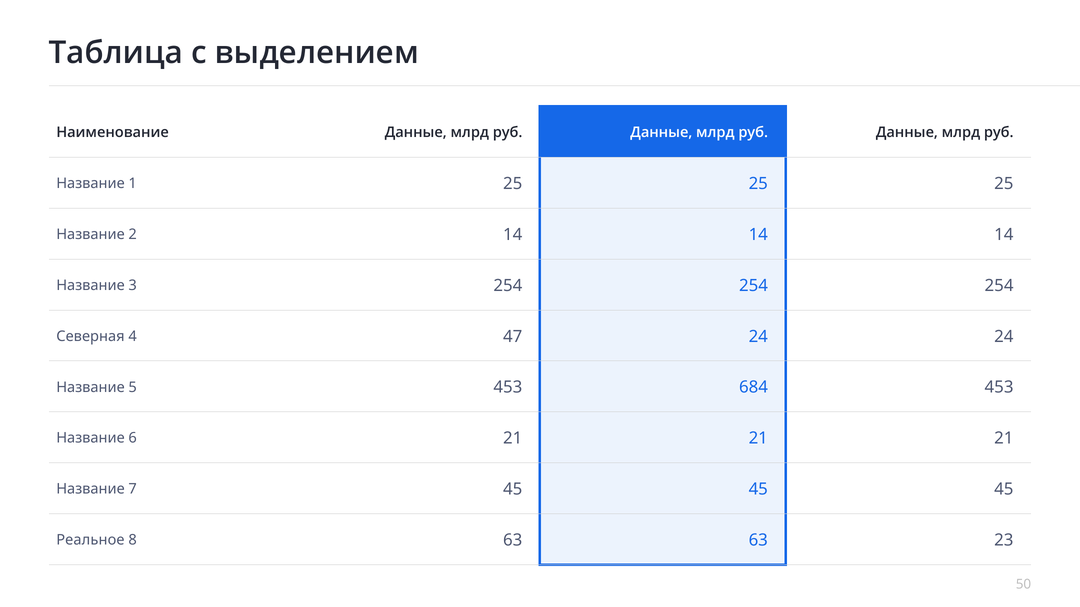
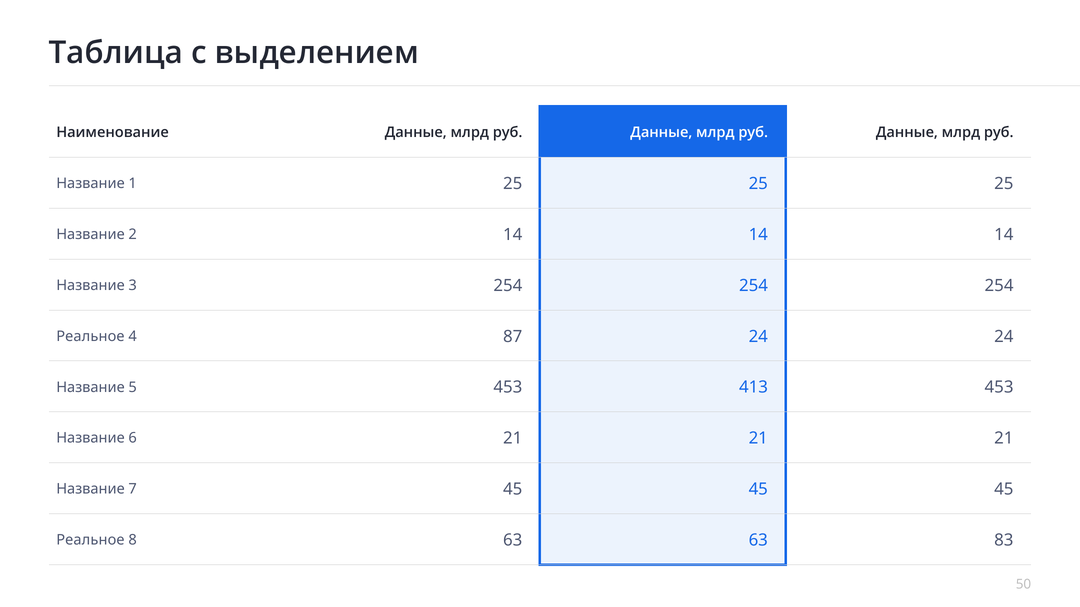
Северная: Северная -> Реальное (90, 337)
47: 47 -> 87 (513, 337)
684: 684 -> 413 (754, 388)
23: 23 -> 83 (1004, 541)
